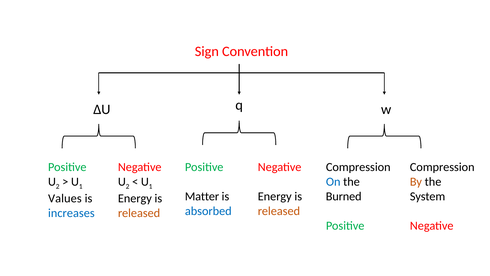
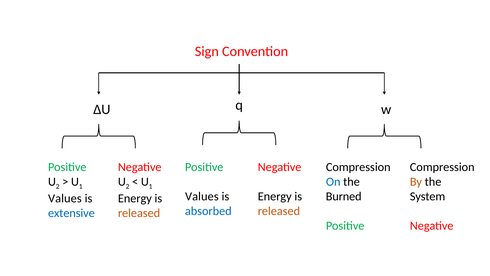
Matter: Matter -> Values (202, 196)
increases: increases -> extensive (71, 213)
